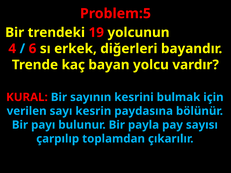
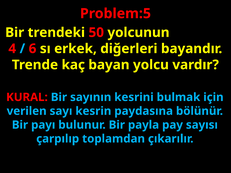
19: 19 -> 50 (96, 33)
